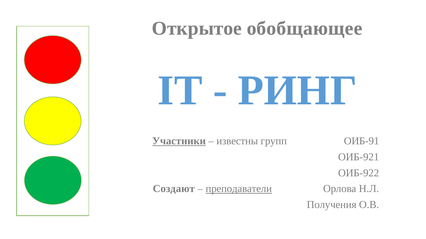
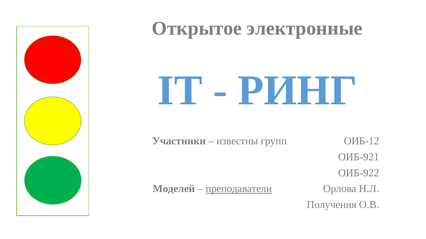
обобщающее: обобщающее -> электронные (305, 29)
Участники underline: present -> none (179, 141)
ОИБ-91: ОИБ-91 -> ОИБ-12 (362, 141)
Создают: Создают -> Моделей (174, 189)
